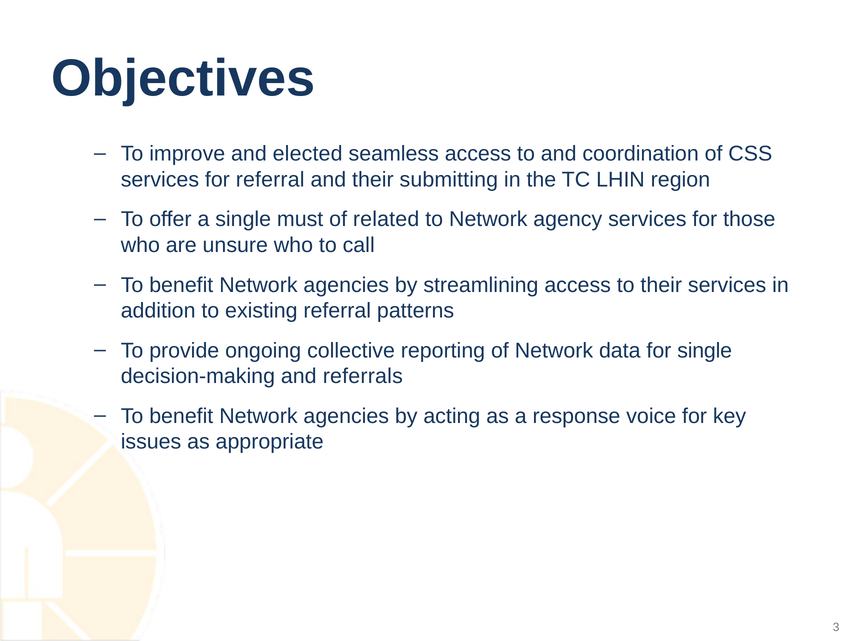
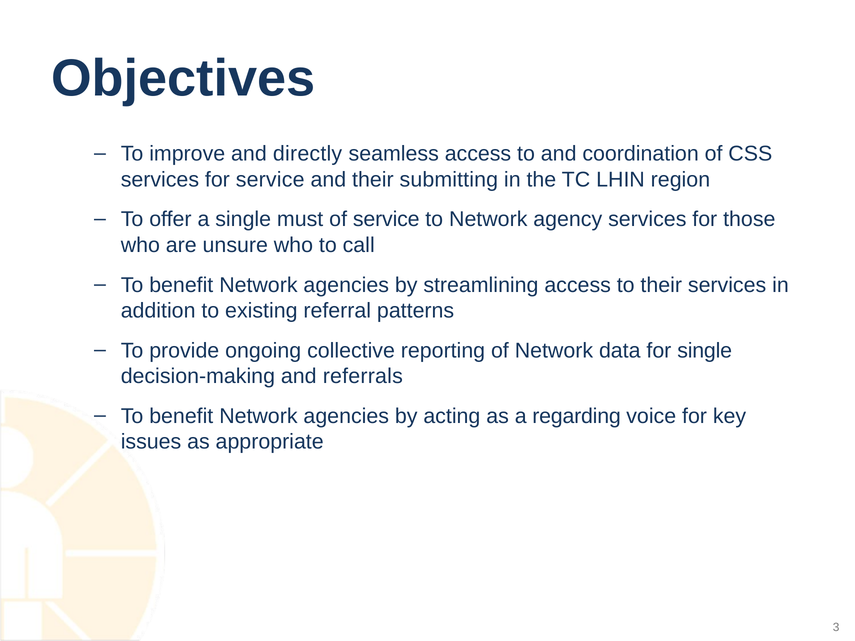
elected: elected -> directly (308, 154)
for referral: referral -> service (270, 180)
of related: related -> service (386, 220)
response: response -> regarding (577, 416)
